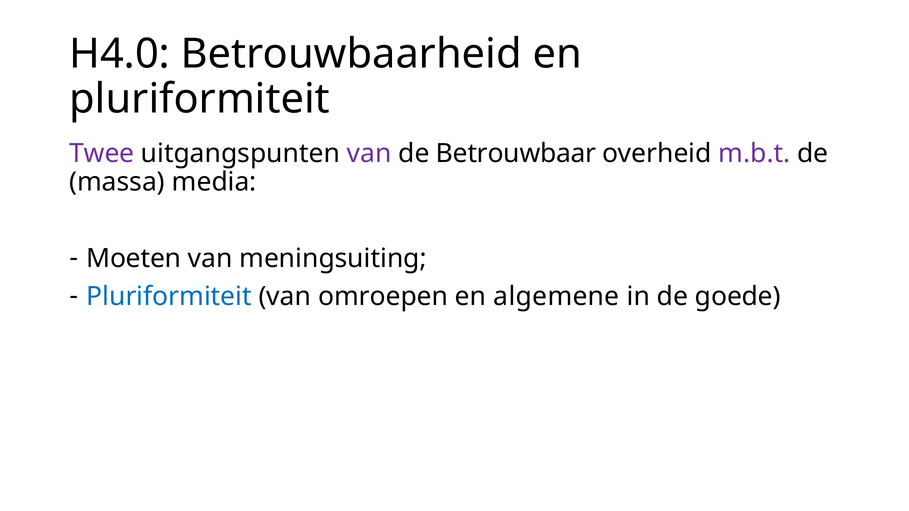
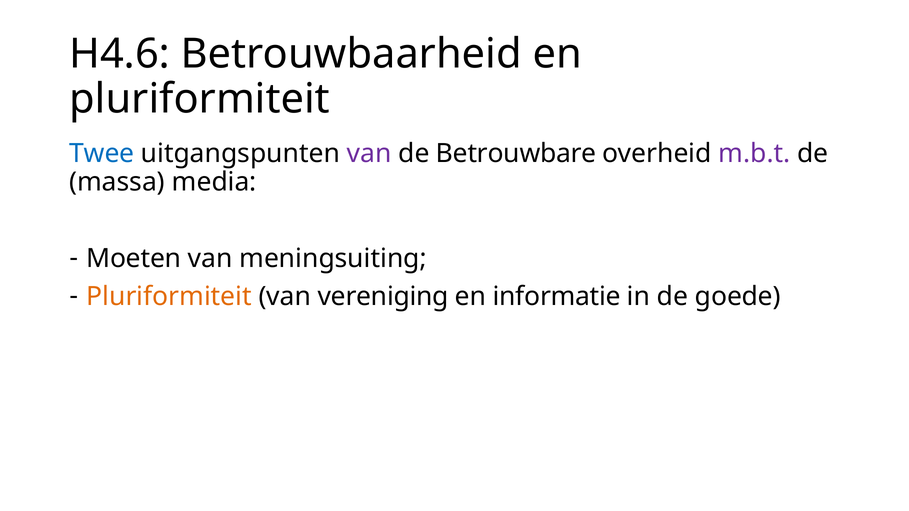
H4.0: H4.0 -> H4.6 (120, 54)
Twee colour: purple -> blue (102, 154)
Betrouwbaar: Betrouwbaar -> Betrouwbare (516, 154)
Pluriformiteit colour: blue -> orange (169, 297)
omroepen: omroepen -> vereniging (383, 297)
algemene: algemene -> informatie (557, 297)
